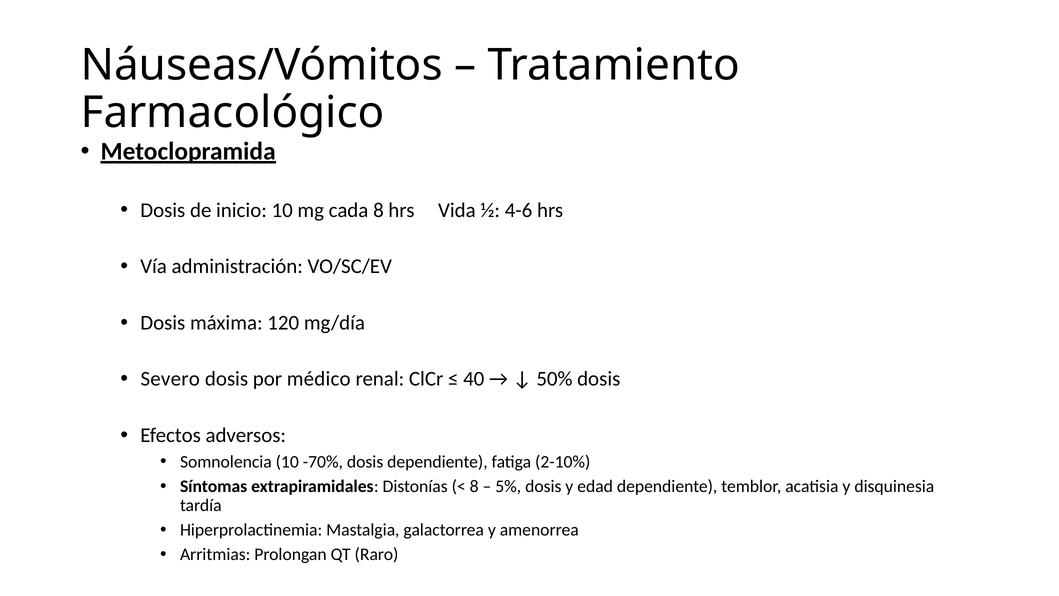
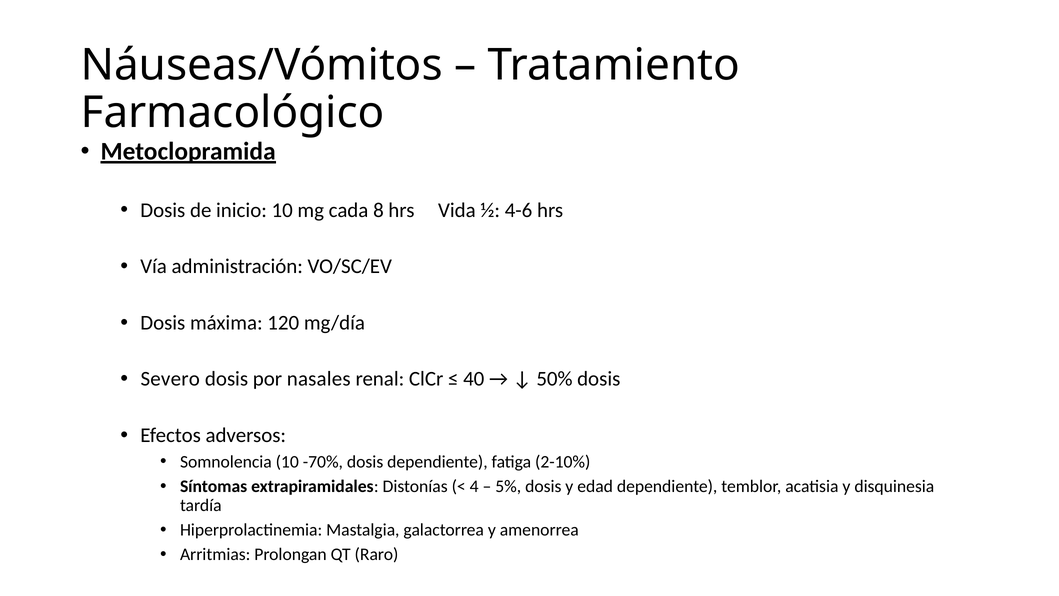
médico: médico -> nasales (319, 379)
8: 8 -> 4 (474, 486)
